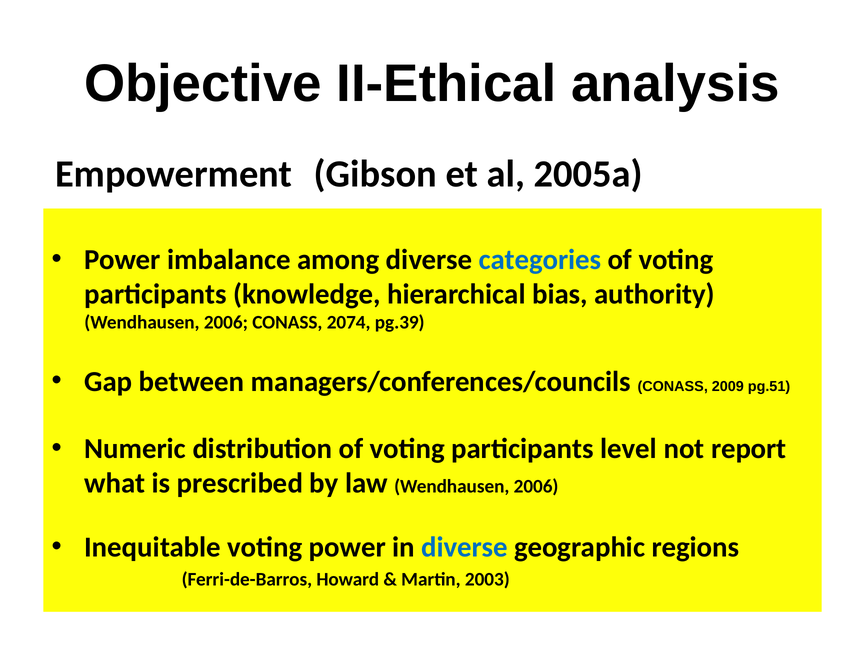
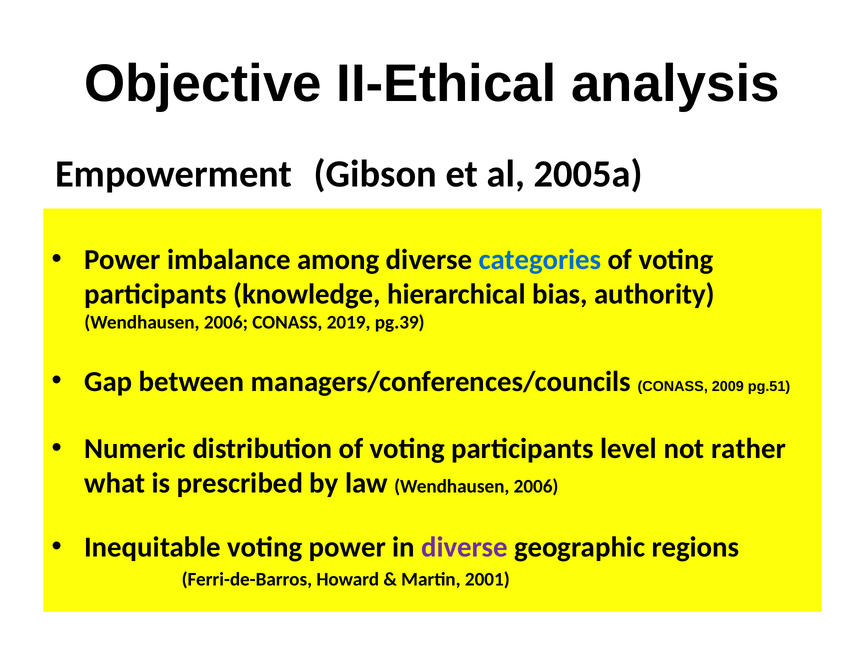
2074: 2074 -> 2019 (349, 322)
report: report -> rather (749, 449)
diverse colour: blue -> purple (465, 547)
2003: 2003 -> 2001 (487, 579)
